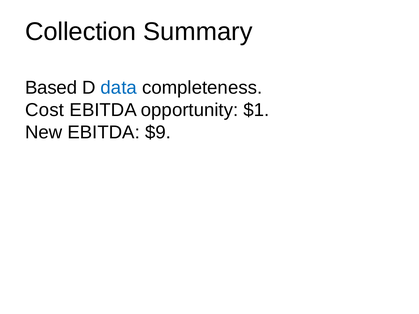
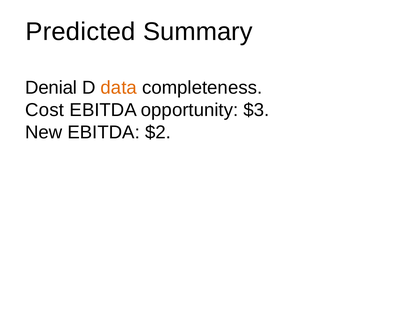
Collection: Collection -> Predicted (80, 32)
Based: Based -> Denial (51, 88)
data colour: blue -> orange (119, 88)
$1: $1 -> $3 (256, 110)
$9: $9 -> $2 (158, 133)
